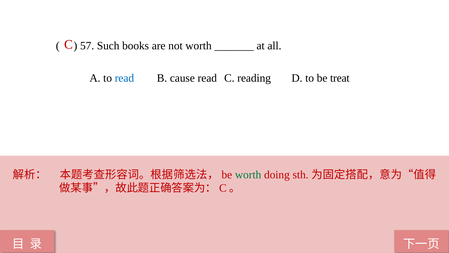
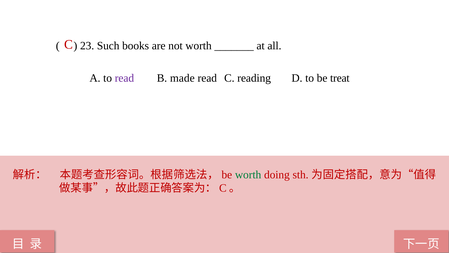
57: 57 -> 23 (87, 46)
read colour: blue -> purple (124, 78)
cause: cause -> made (182, 78)
